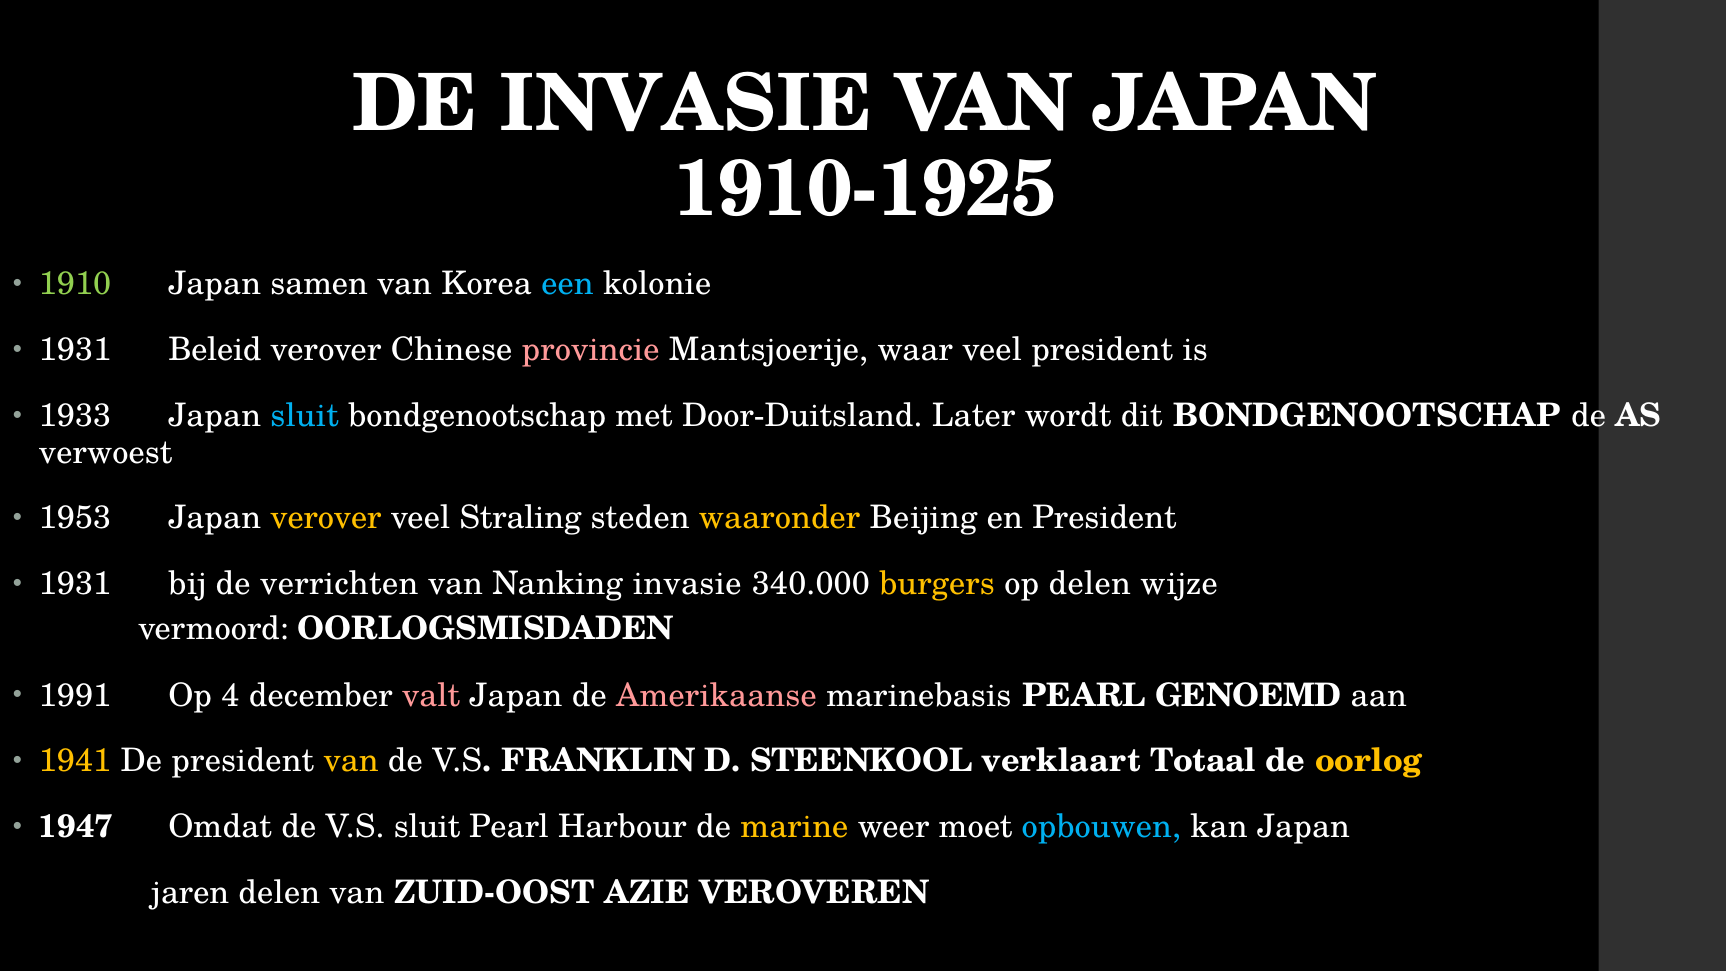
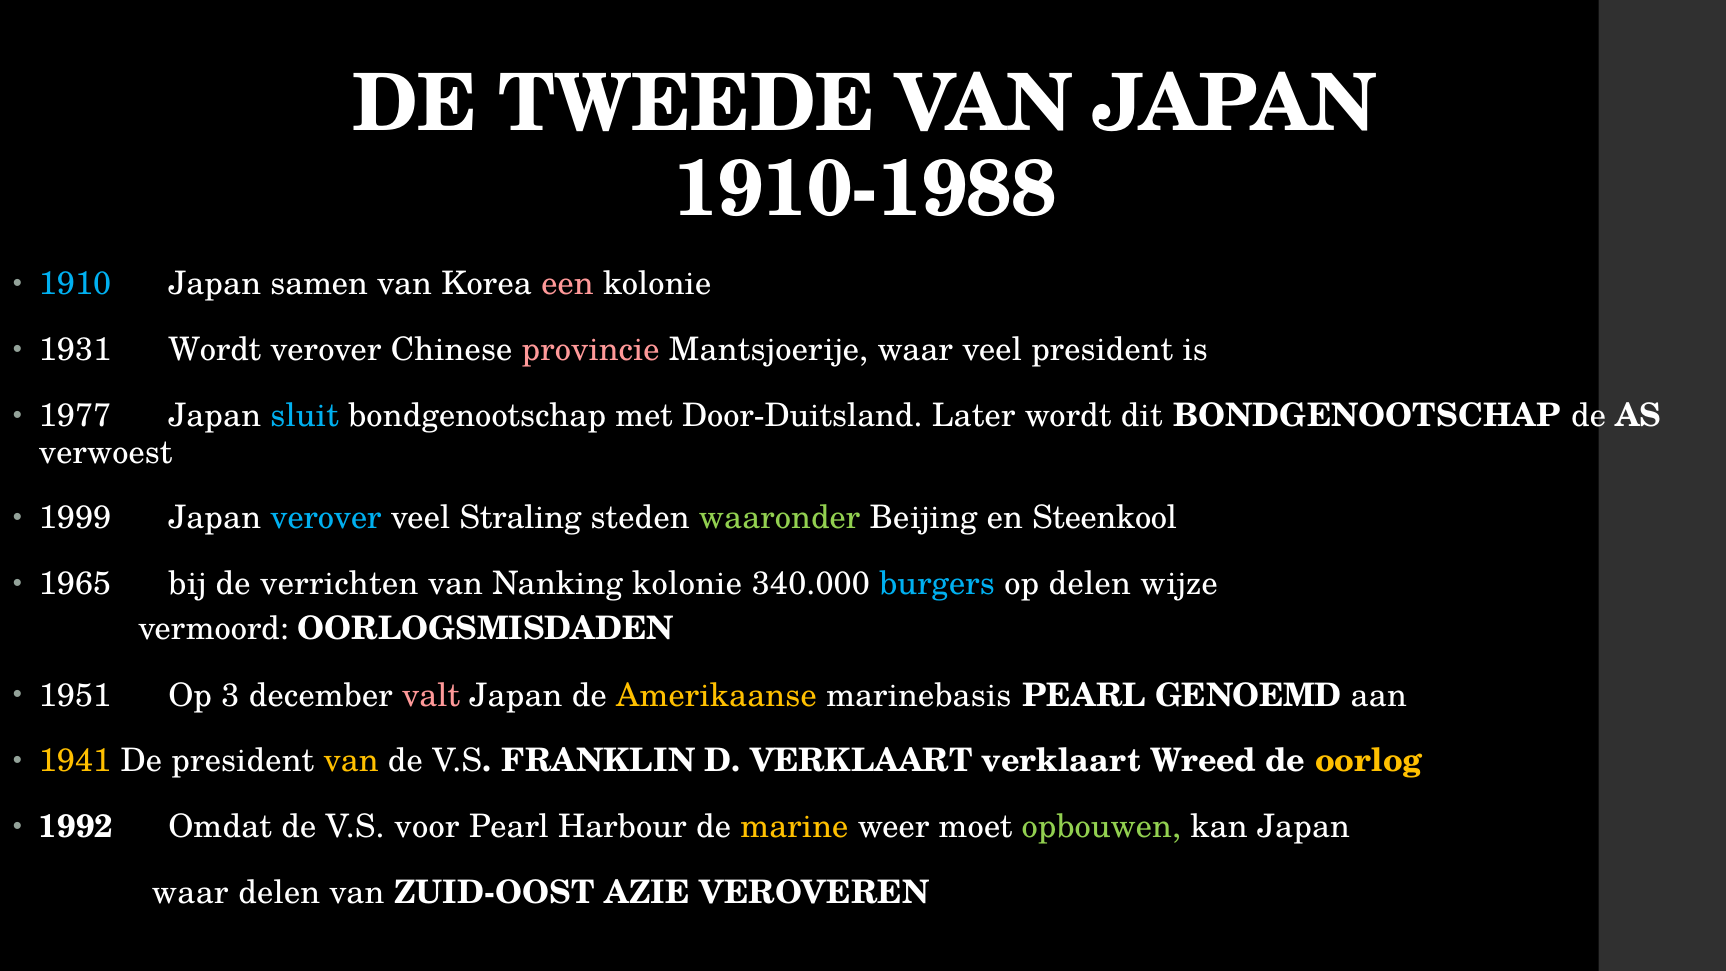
DE INVASIE: INVASIE -> TWEEDE (687, 104)
1910-1925: 1910-1925 -> 1910-1988 (865, 190)
1910 colour: light green -> light blue (75, 284)
een colour: light blue -> pink (567, 284)
1931 Beleid: Beleid -> Wordt (215, 350)
1933: 1933 -> 1977 (75, 416)
1953: 1953 -> 1999 (75, 518)
verover colour: yellow -> light blue (326, 518)
waaronder colour: yellow -> light green (780, 518)
en President: President -> Steenkool (1105, 518)
1931: 1931 -> 1965 (75, 584)
Nanking invasie: invasie -> kolonie (687, 584)
burgers colour: yellow -> light blue (937, 584)
1991: 1991 -> 1951 (75, 695)
4: 4 -> 3 (230, 695)
Amerikaanse colour: pink -> yellow (716, 695)
D STEENKOOL: STEENKOOL -> VERKLAART (861, 761)
Totaal: Totaal -> Wreed (1203, 761)
1947: 1947 -> 1992 (76, 827)
V.S sluit: sluit -> voor (427, 827)
opbouwen colour: light blue -> light green (1101, 827)
jaren: jaren -> waar (190, 892)
